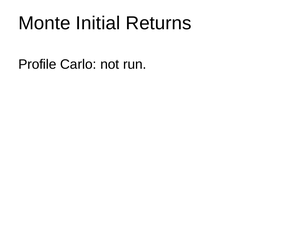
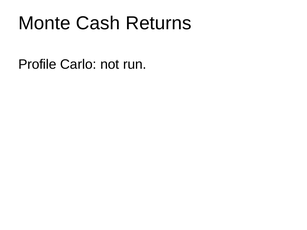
Initial: Initial -> Cash (98, 23)
